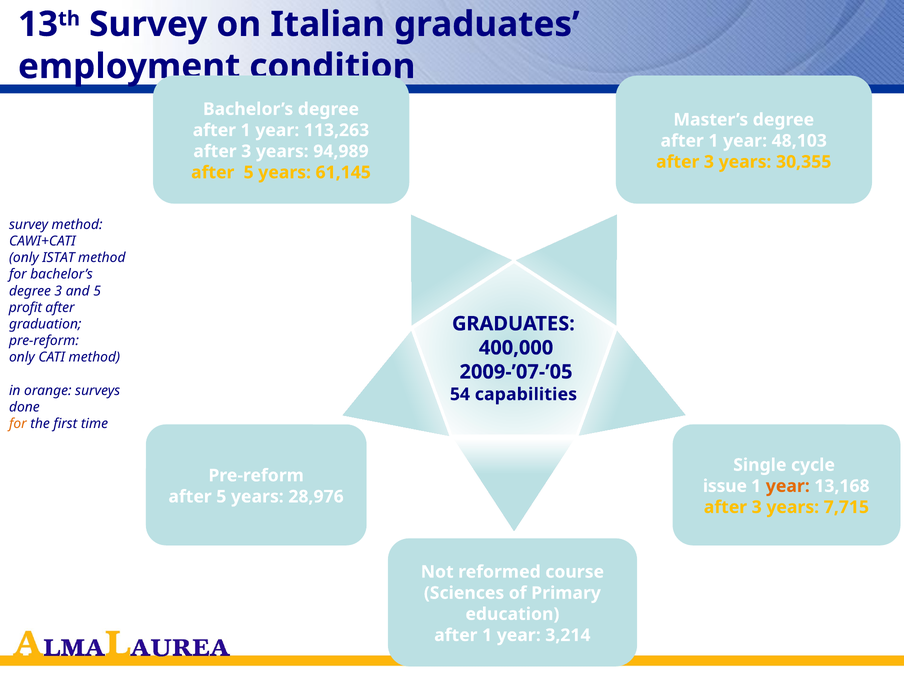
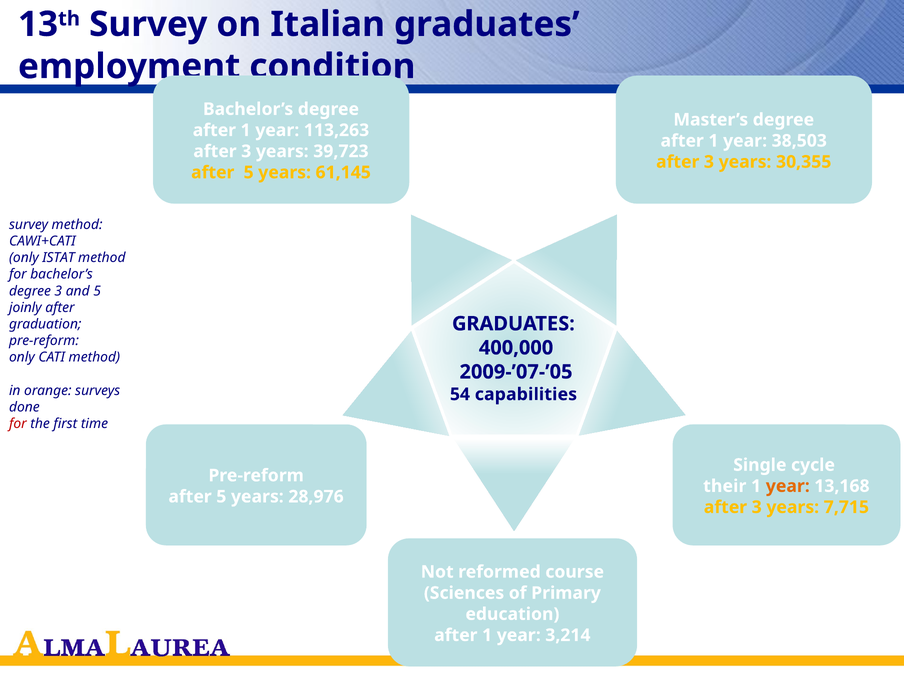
48,103: 48,103 -> 38,503 (799, 141)
94,989: 94,989 -> 39,723 (341, 151)
profit: profit -> joinly (25, 308)
for colour: orange -> red (18, 424)
issue: issue -> their (725, 486)
